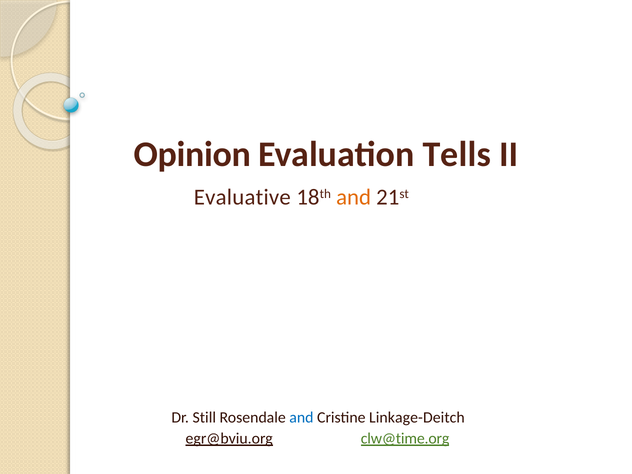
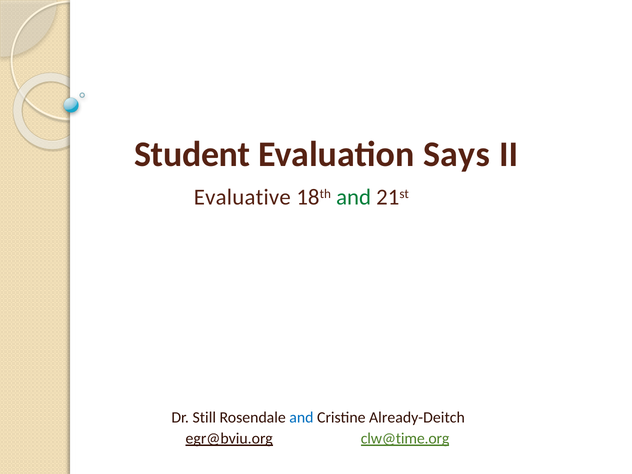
Opinion: Opinion -> Student (192, 154)
Tells: Tells -> Says (457, 154)
and colour: orange -> green (354, 197)
Linkage-Deitch: Linkage-Deitch -> Already-Deitch (417, 418)
